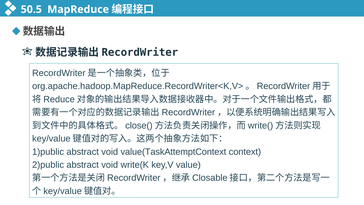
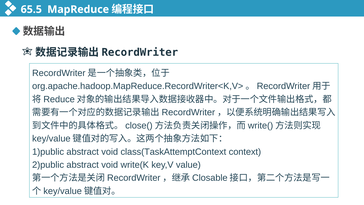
50.5: 50.5 -> 65.5 (31, 9)
value(TaskAttemptContext: value(TaskAttemptContext -> class(TaskAttemptContext (173, 152)
